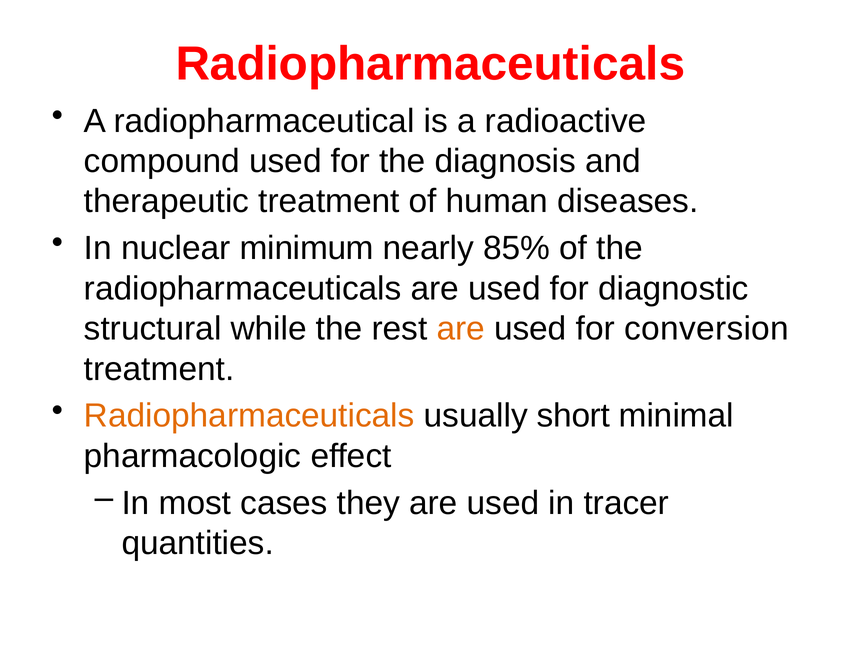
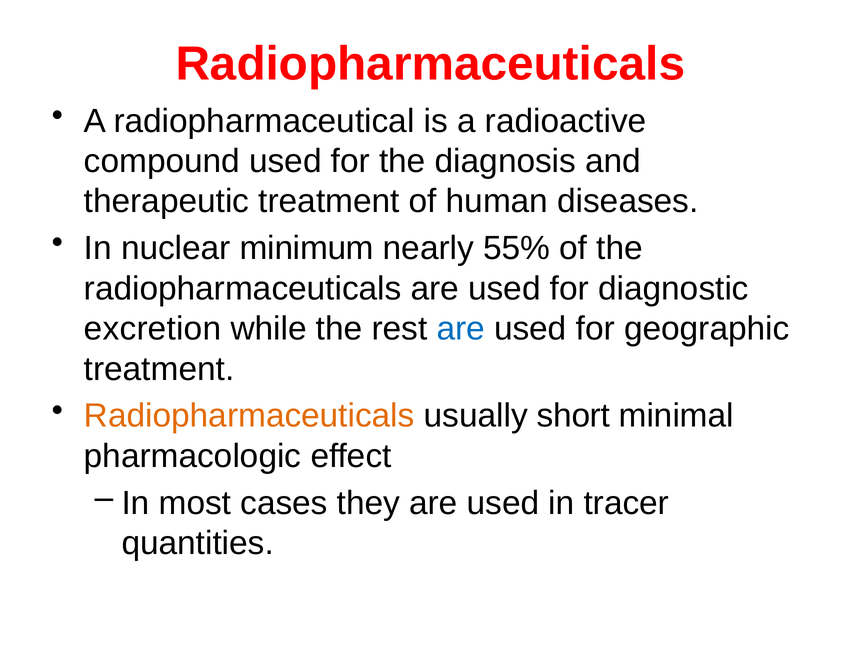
85%: 85% -> 55% (517, 248)
structural: structural -> excretion (153, 329)
are colour: orange -> blue (461, 329)
conversion: conversion -> geographic (707, 329)
